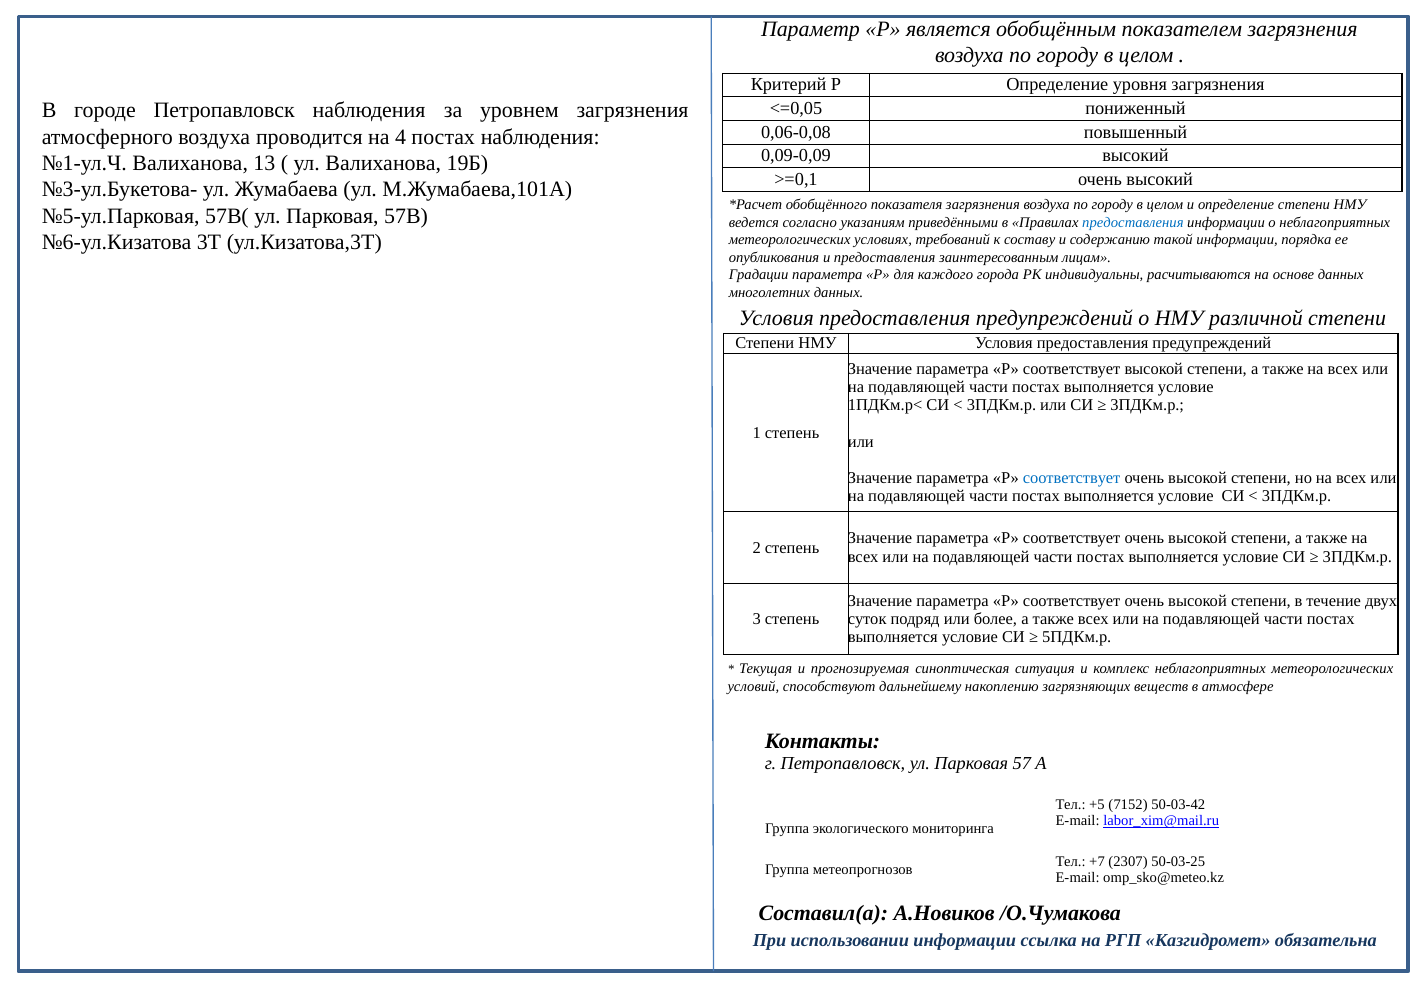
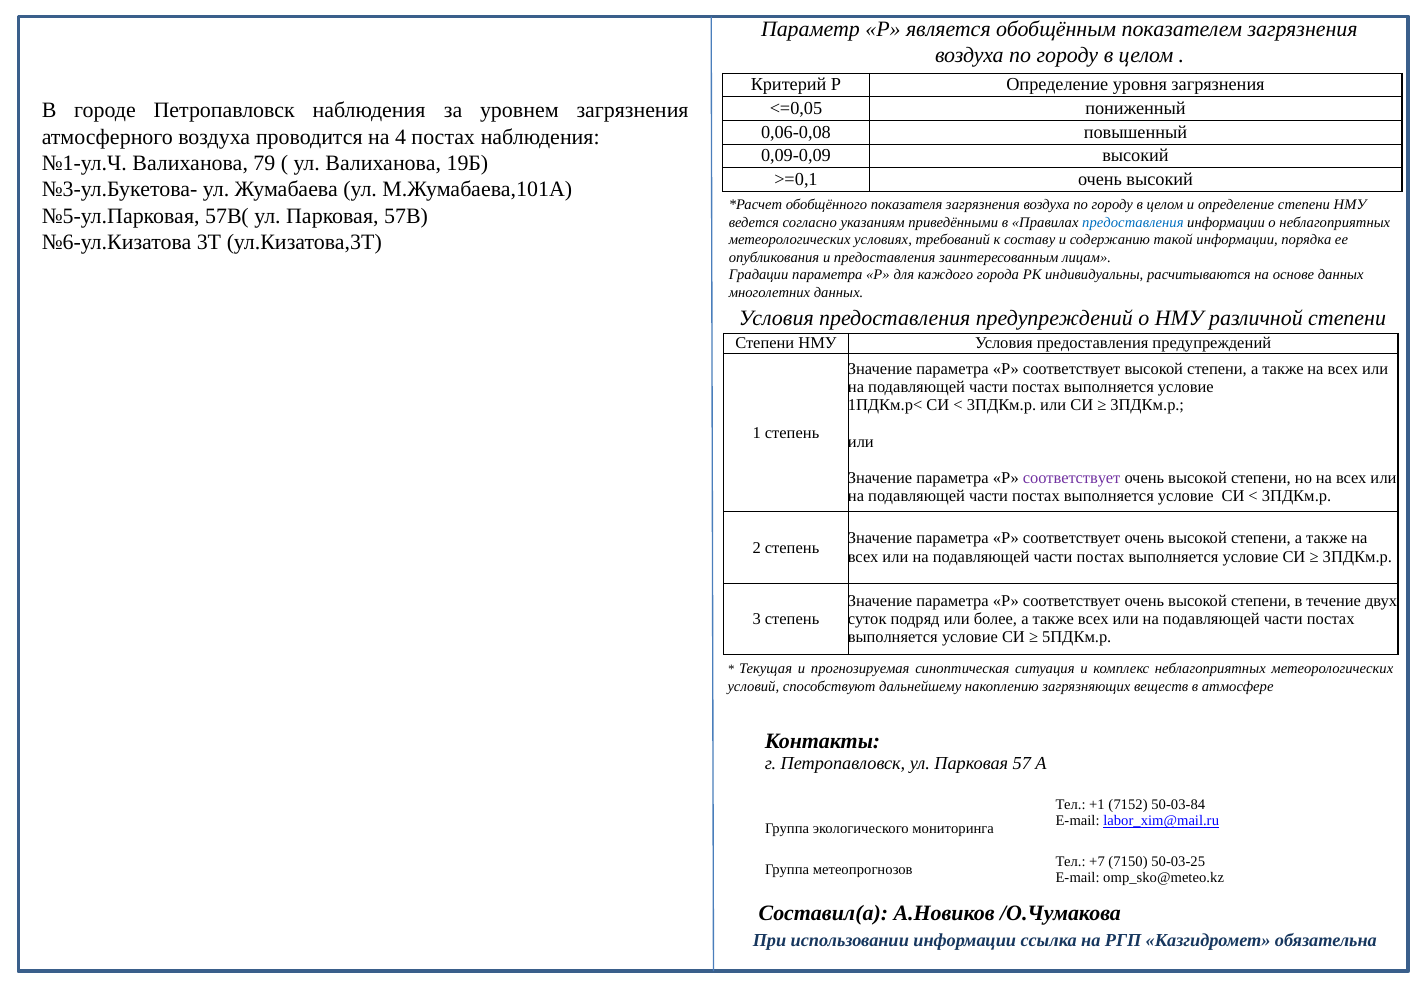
13: 13 -> 79 (264, 163)
соответствует colour: blue -> purple (1072, 478)
+5: +5 -> +1 (1097, 804)
50-03-42: 50-03-42 -> 50-03-84 (1178, 804)
2307: 2307 -> 7150 (1128, 861)
